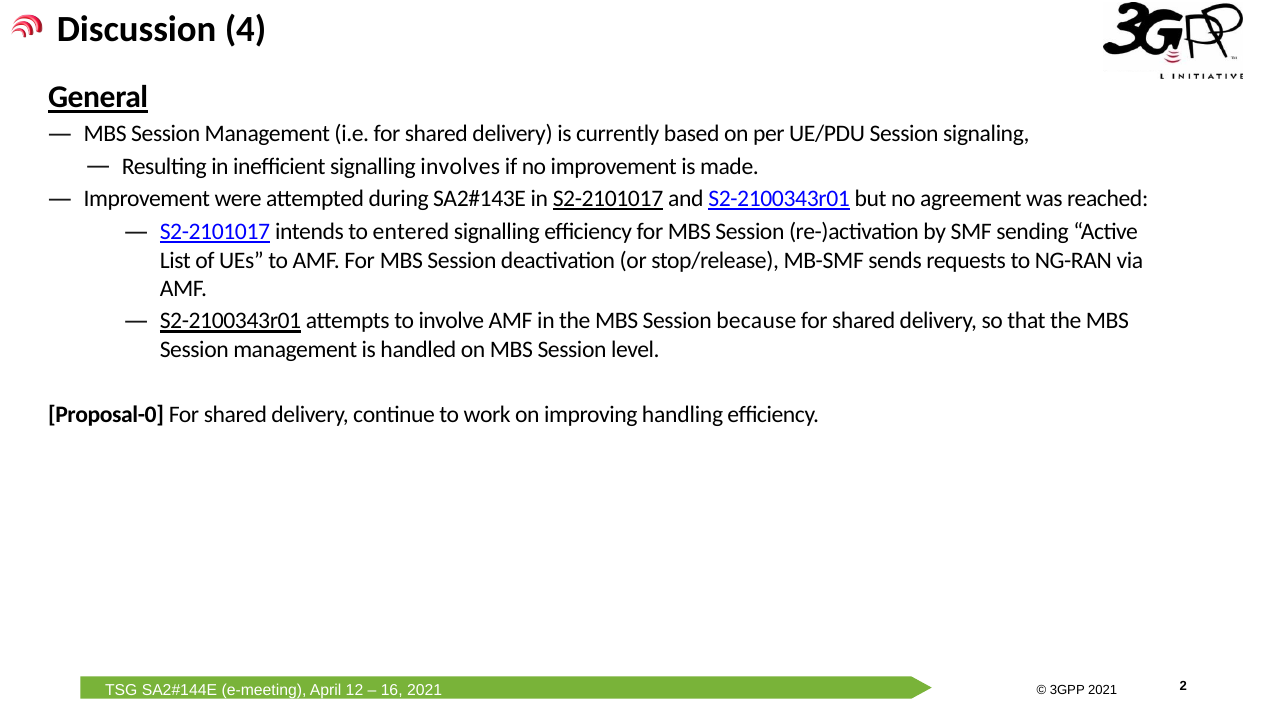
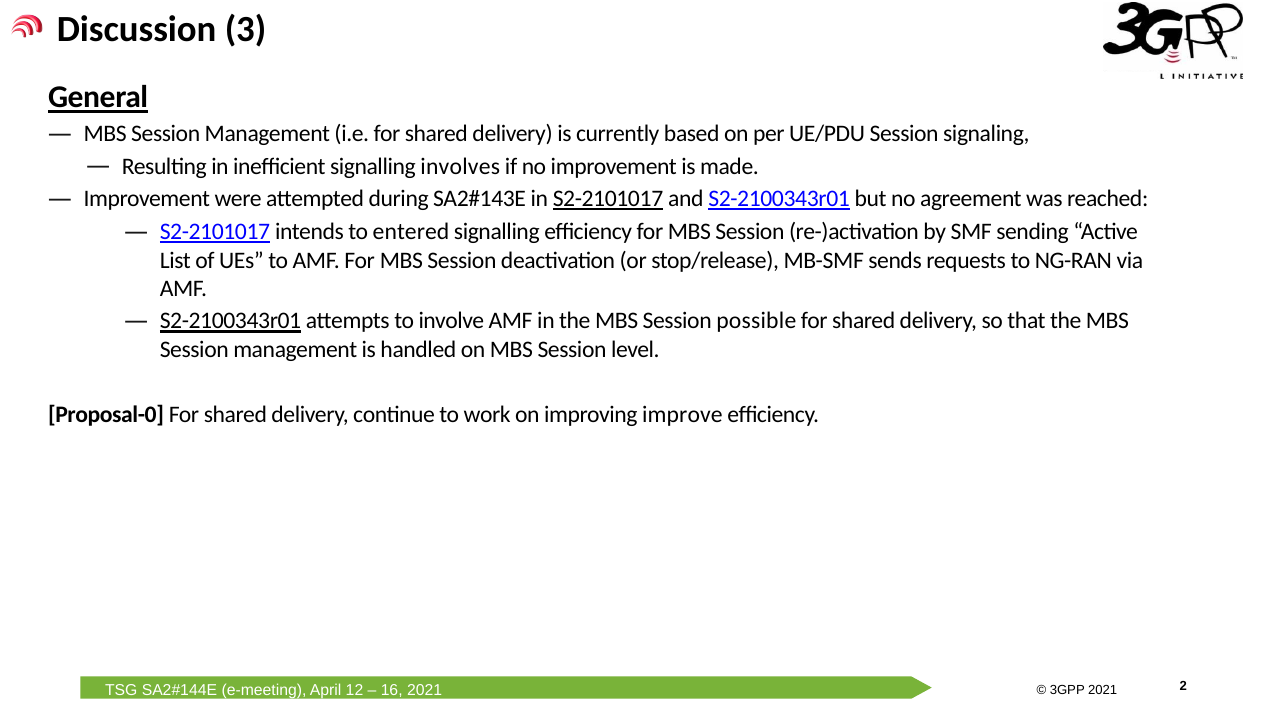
4: 4 -> 3 (246, 29)
because: because -> possible (756, 321)
handling: handling -> improve (682, 415)
